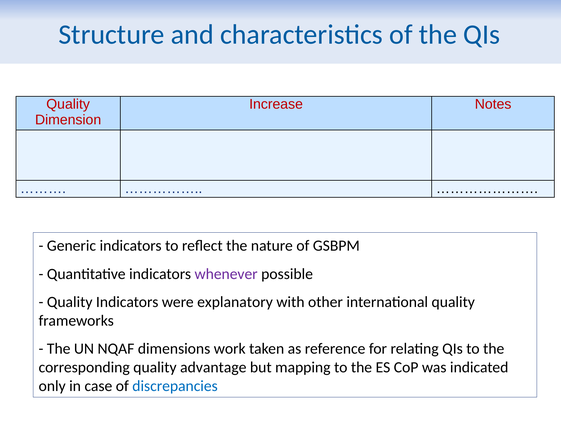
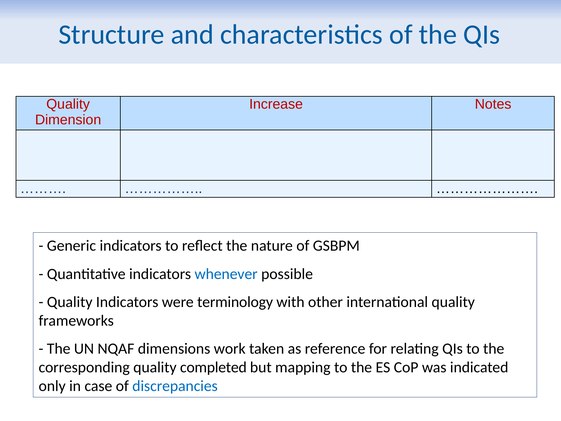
whenever colour: purple -> blue (226, 274)
explanatory: explanatory -> terminology (235, 302)
advantage: advantage -> completed (213, 367)
